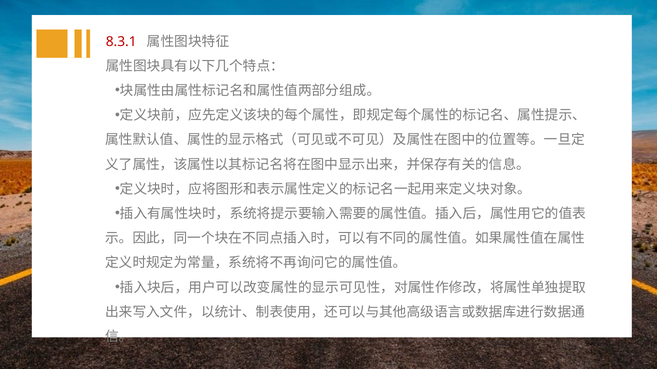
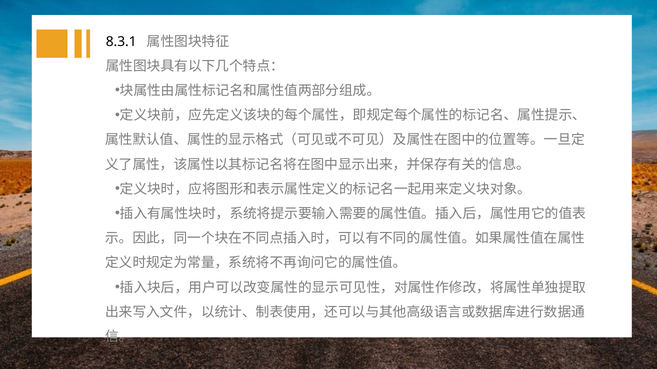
8.3.1 colour: red -> black (121, 42)
